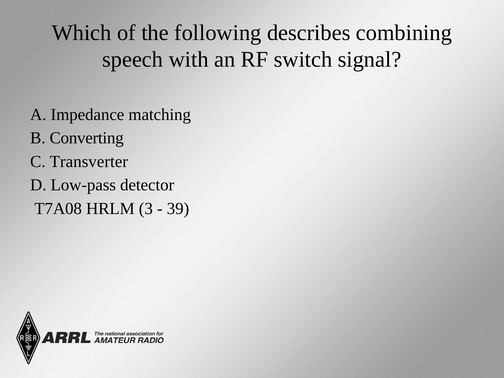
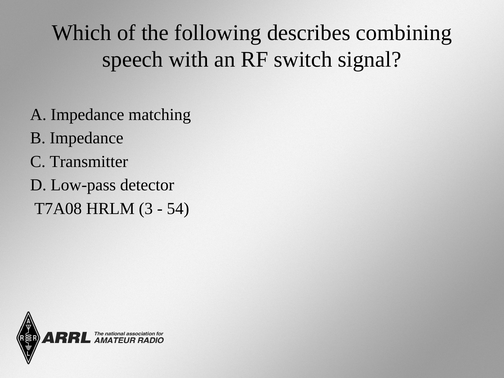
B Converting: Converting -> Impedance (87, 138)
Transverter: Transverter -> Transmitter (89, 162)
39: 39 -> 54 (178, 209)
